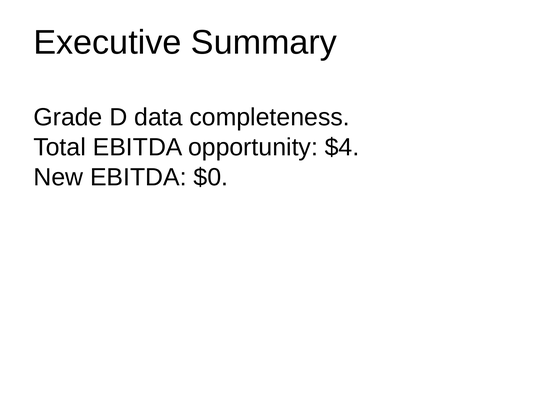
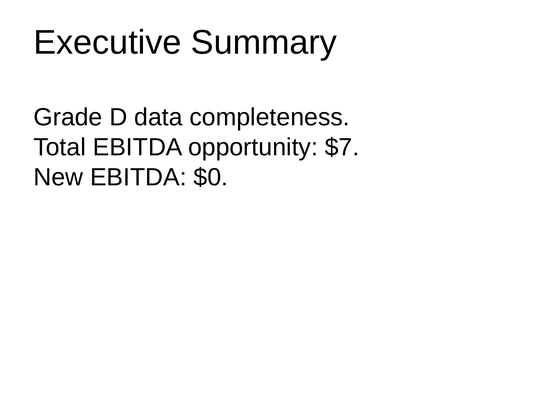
$4: $4 -> $7 (342, 147)
